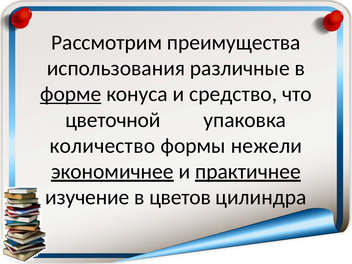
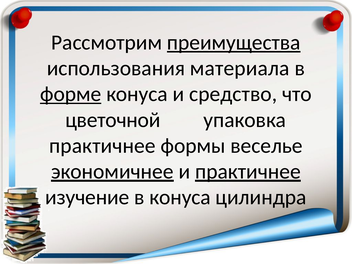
преимущества underline: none -> present (234, 43)
различные: различные -> материала (240, 68)
количество: количество -> практичнее (102, 146)
нежели: нежели -> веселье (267, 146)
в цветов: цветов -> конуса (180, 197)
